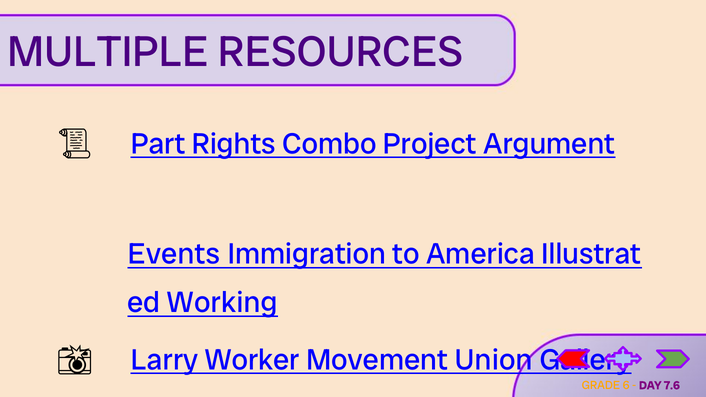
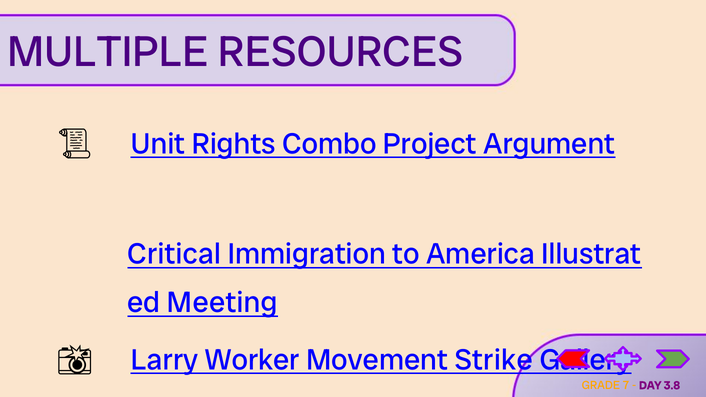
Part: Part -> Unit (158, 144)
Events: Events -> Critical (174, 254)
Working: Working -> Meeting (222, 303)
Union: Union -> Strike (494, 360)
6: 6 -> 7 (626, 386)
7.6: 7.6 -> 3.8 (672, 386)
